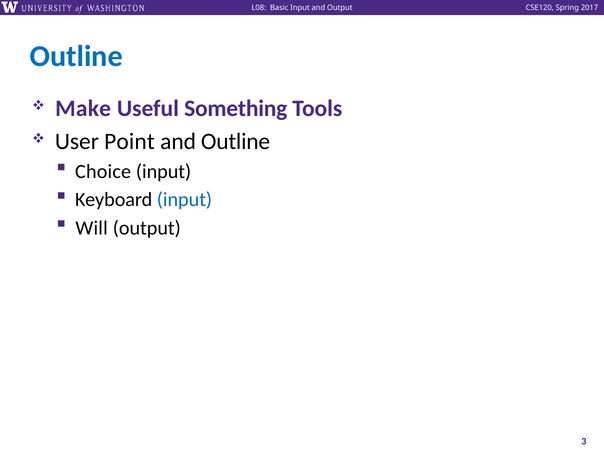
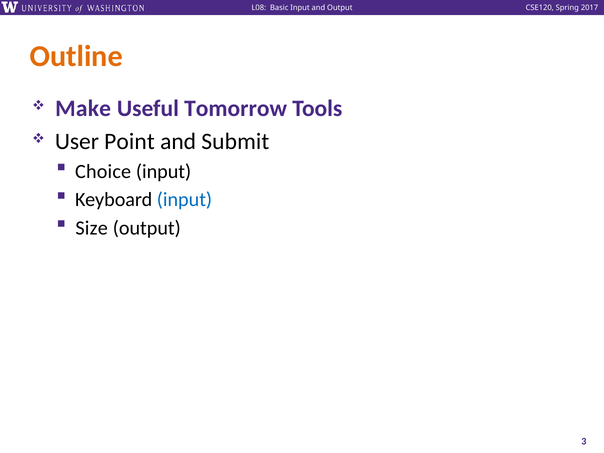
Outline colour: blue -> orange (76, 56)
Something: Something -> Tomorrow (236, 109)
and Outline: Outline -> Submit (235, 142)
Will: Will -> Size (92, 228)
